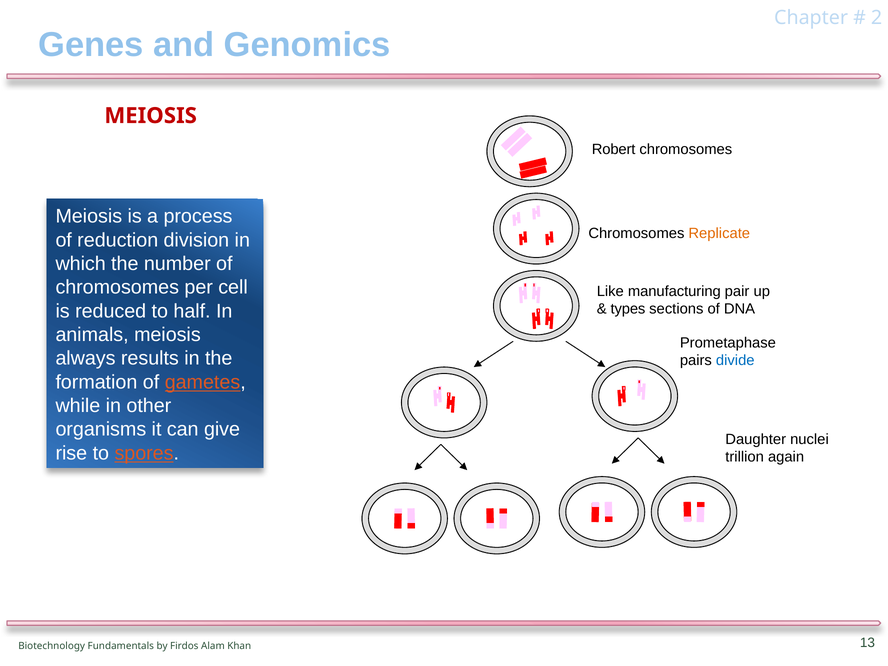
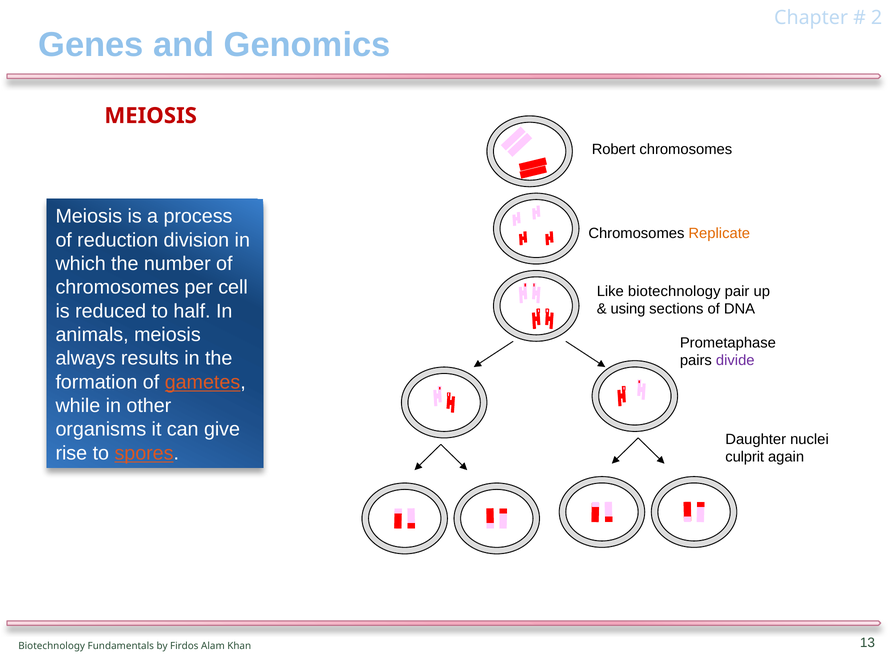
Like manufacturing: manufacturing -> biotechnology (674, 291)
types: types -> using (628, 309)
divide colour: blue -> purple (735, 360)
trillion: trillion -> culprit (745, 457)
